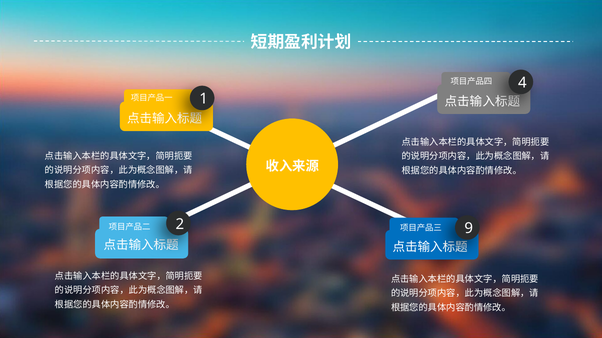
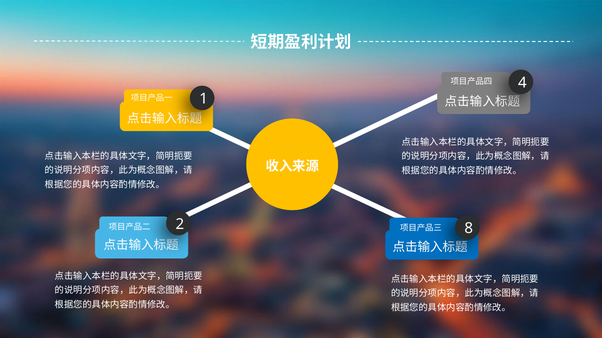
9: 9 -> 8 (469, 229)
